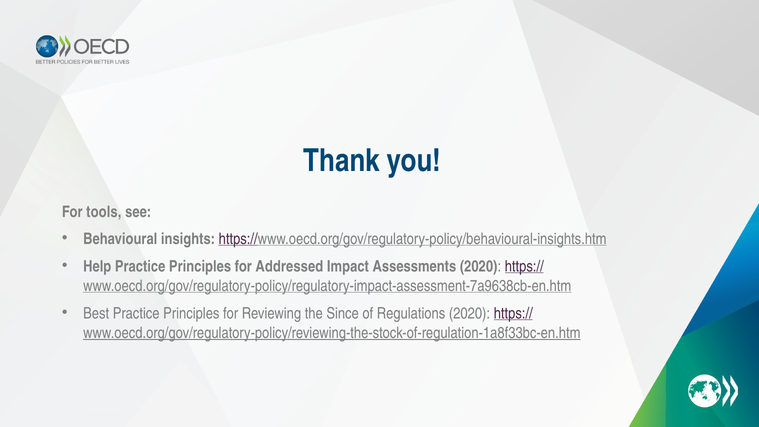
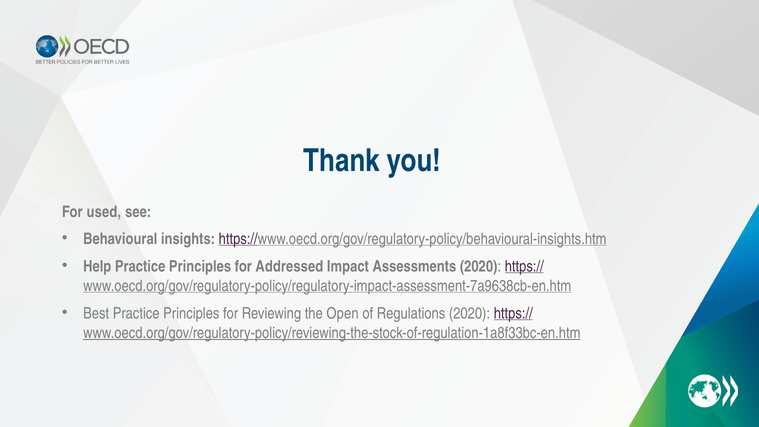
tools: tools -> used (104, 212)
Since: Since -> Open (343, 313)
